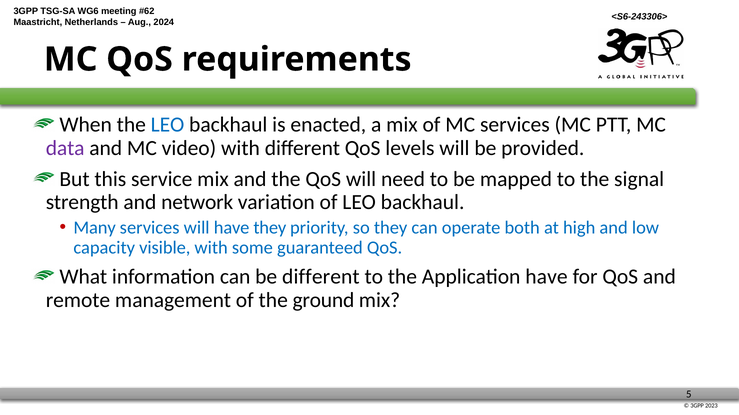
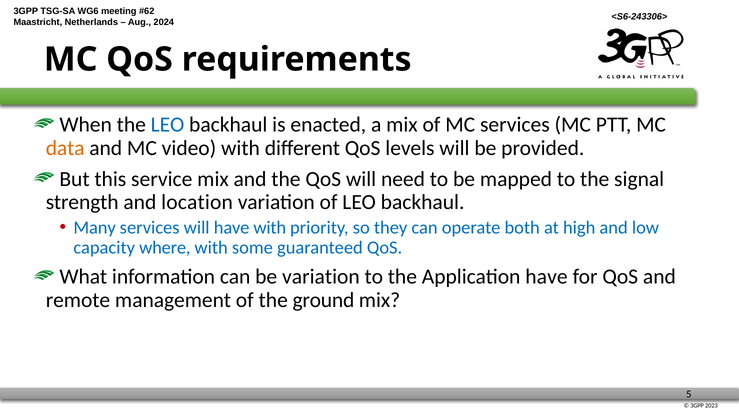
data colour: purple -> orange (65, 148)
network: network -> location (197, 202)
have they: they -> with (270, 228)
visible: visible -> where (165, 248)
be different: different -> variation (321, 277)
